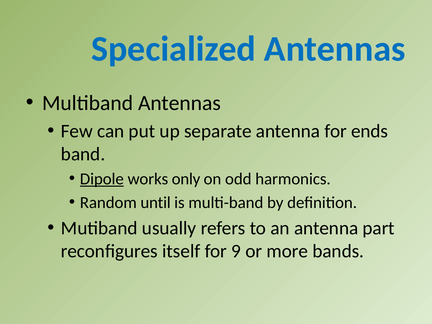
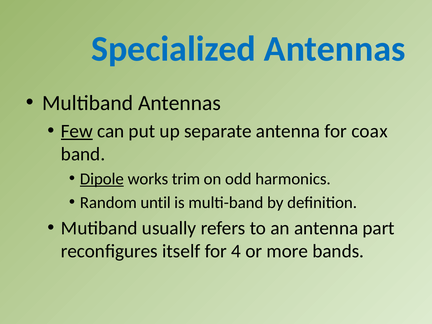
Few underline: none -> present (77, 131)
ends: ends -> coax (370, 131)
only: only -> trim (186, 179)
9: 9 -> 4 (236, 251)
